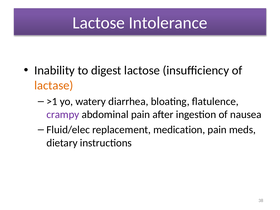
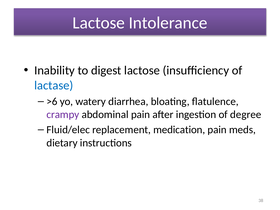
lactase colour: orange -> blue (54, 85)
>1: >1 -> >6 (52, 101)
nausea: nausea -> degree (246, 114)
